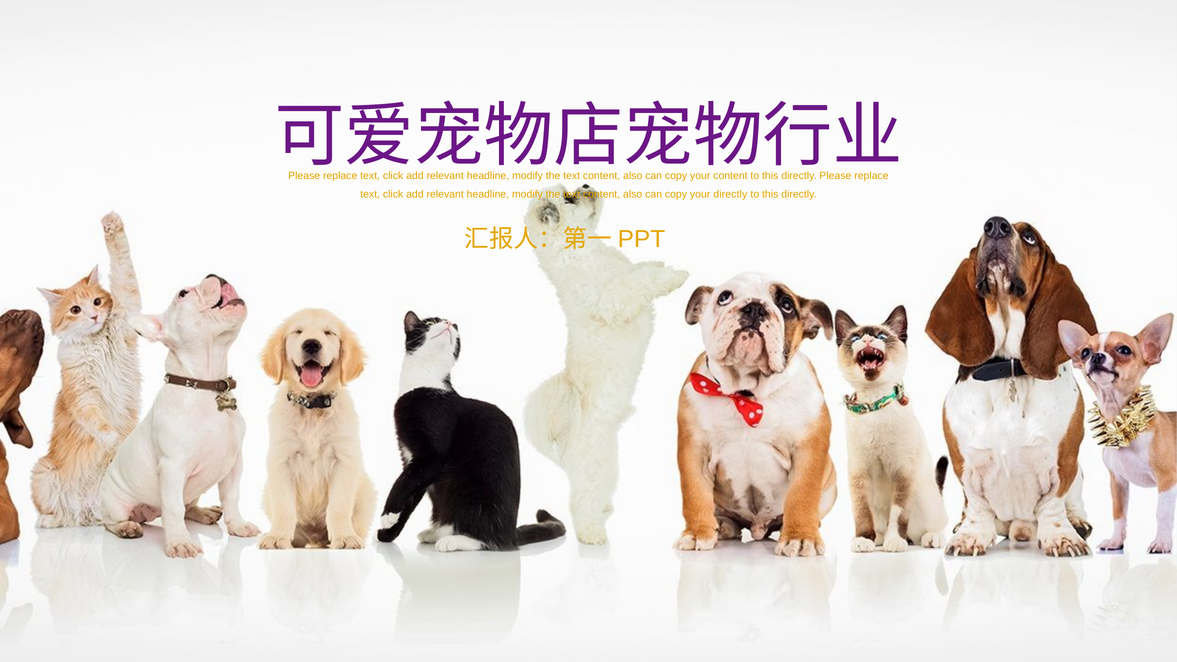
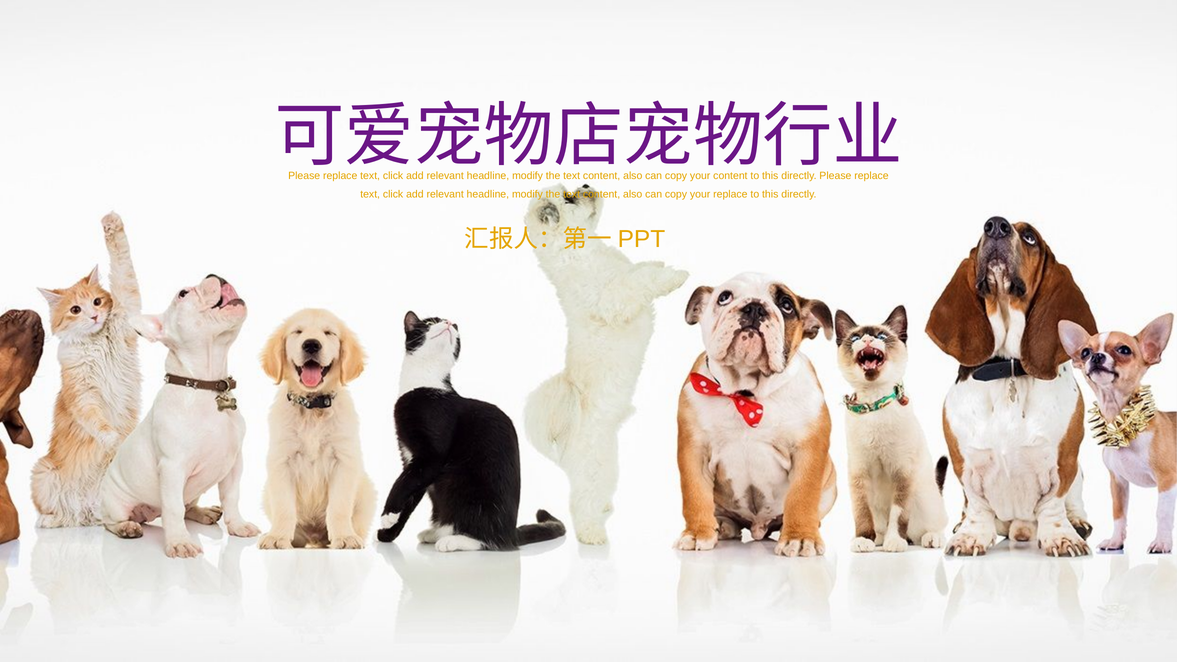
your directly: directly -> replace (730, 195)
